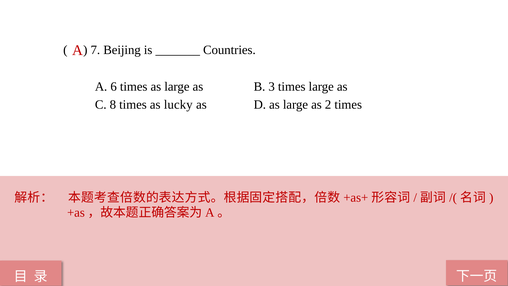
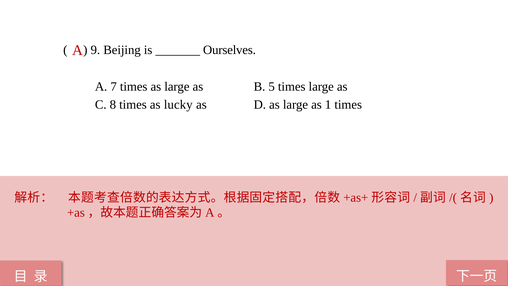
7: 7 -> 9 (95, 50)
Countries: Countries -> Ourselves (229, 50)
6: 6 -> 7 (114, 86)
3: 3 -> 5 (272, 86)
2: 2 -> 1 (328, 105)
